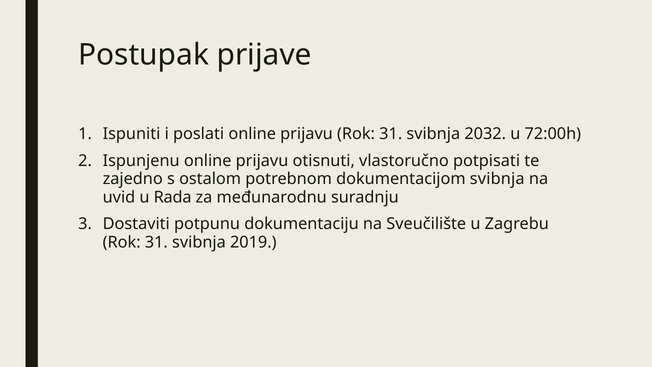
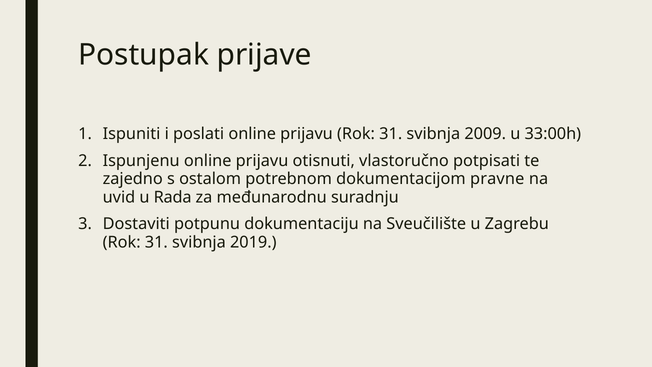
2032: 2032 -> 2009 (485, 134)
72:00h: 72:00h -> 33:00h (553, 134)
dokumentacijom svibnja: svibnja -> pravne (497, 179)
